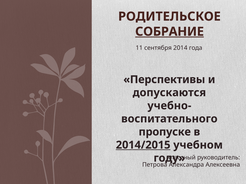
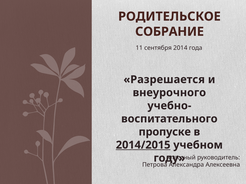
СОБРАНИЕ underline: present -> none (170, 32)
Перспективы: Перспективы -> Разрешается (164, 80)
допускаются: допускаются -> внеурочного (169, 93)
